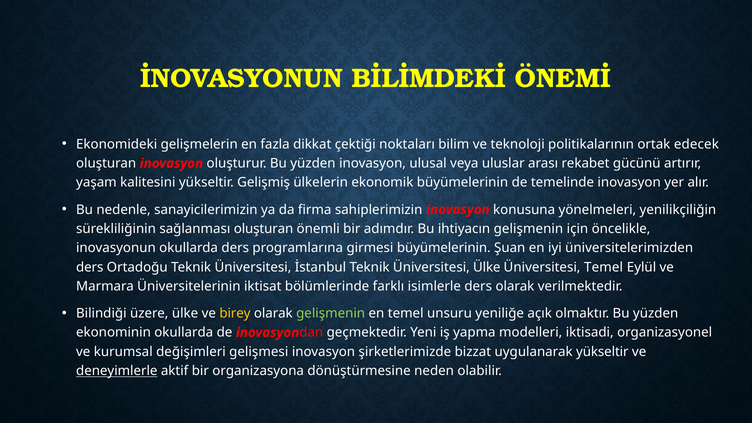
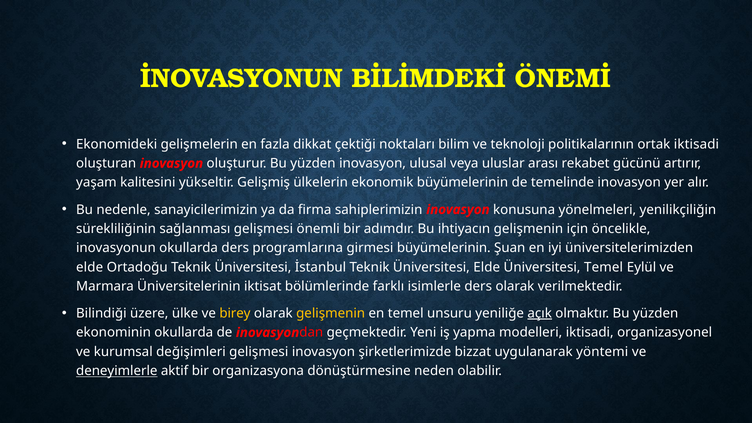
ortak edecek: edecek -> iktisadi (696, 144)
sağlanması oluşturan: oluşturan -> gelişmesi (263, 229)
ders: ders -> elde (90, 267)
Üniversitesi Ülke: Ülke -> Elde (487, 267)
gelişmenin colour: light green -> yellow (331, 313)
açık underline: none -> present (540, 313)
uygulanarak yükseltir: yükseltir -> yöntemi (602, 352)
